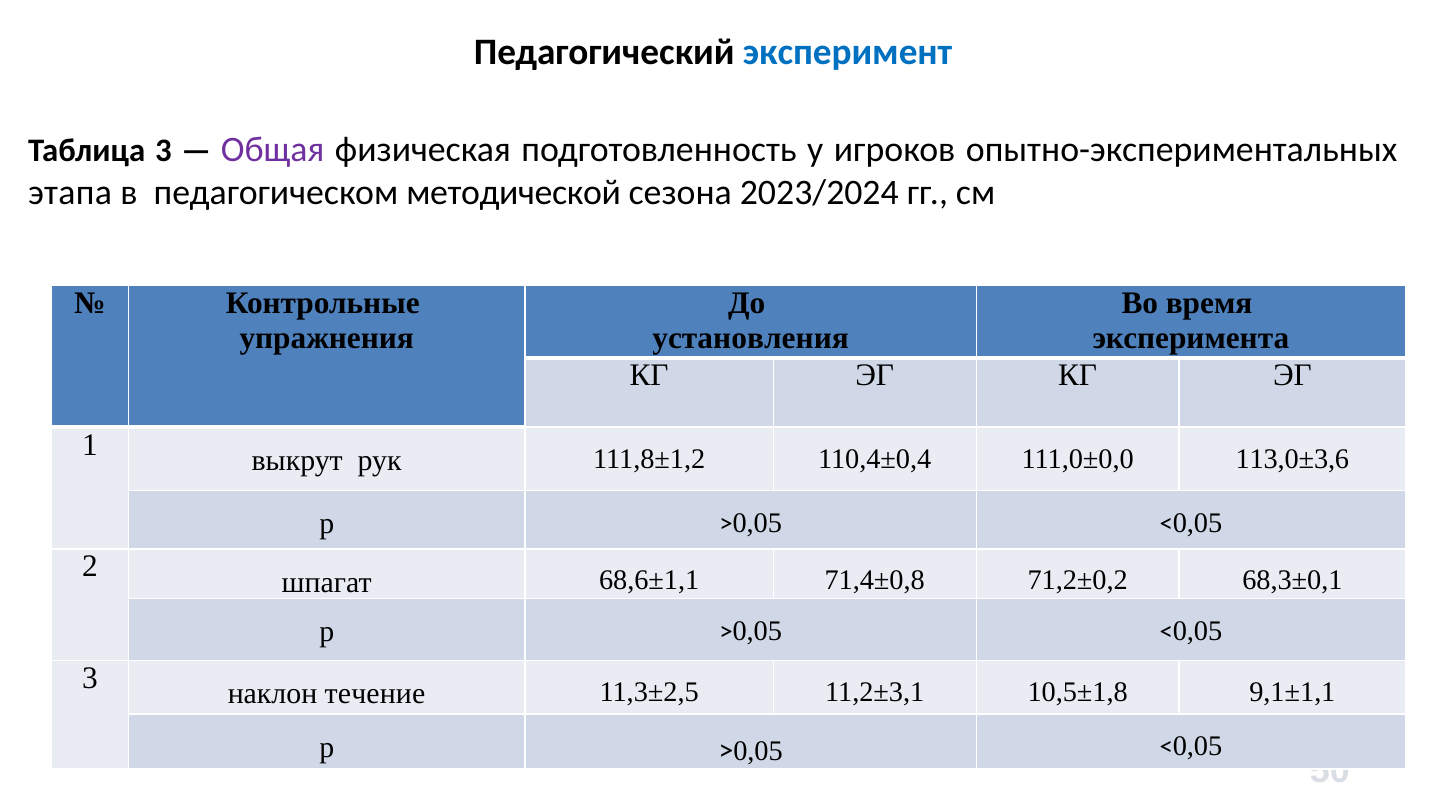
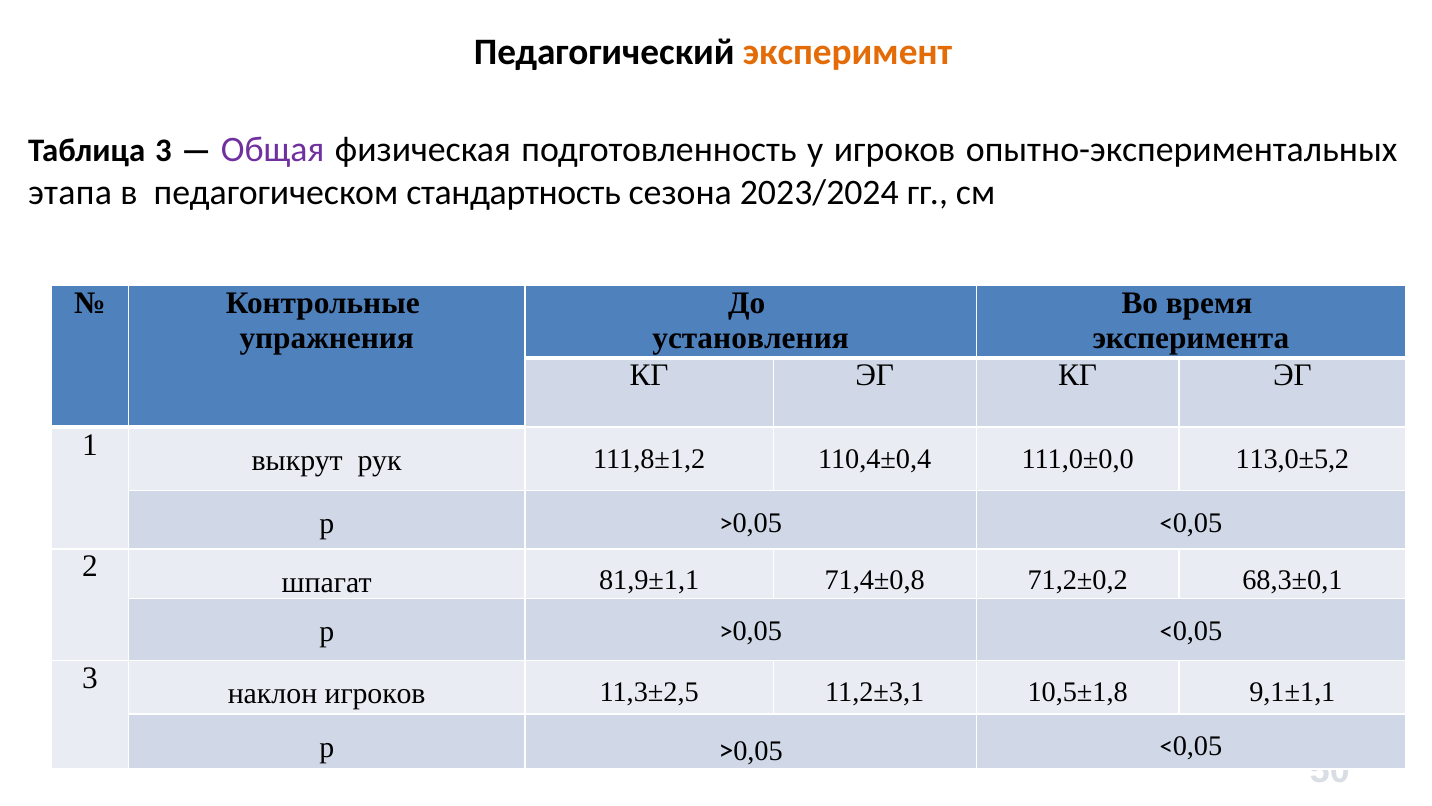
эксперимент colour: blue -> orange (848, 52)
методической: методической -> стандартность (514, 192)
113,0±3,6: 113,0±3,6 -> 113,0±5,2 (1292, 458)
68,6±1,1: 68,6±1,1 -> 81,9±1,1 (649, 580)
наклон течение: течение -> игроков (375, 693)
